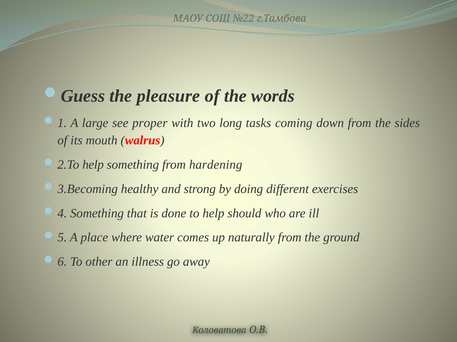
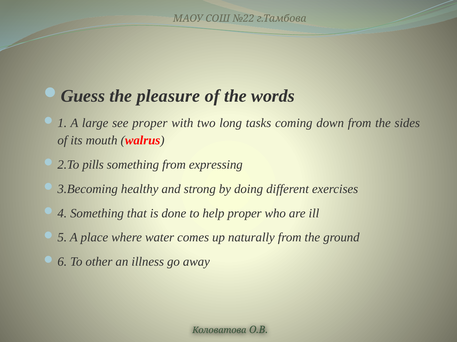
help: help -> pills (93, 165)
hardening: hardening -> expressing (216, 165)
help should: should -> proper (245, 214)
